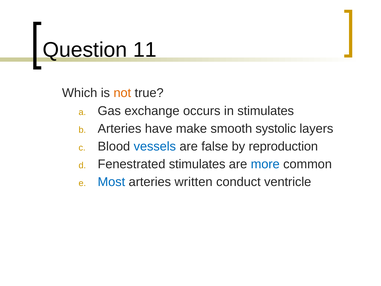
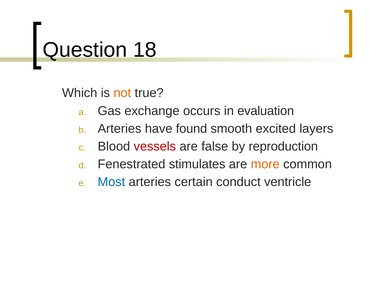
11: 11 -> 18 (145, 50)
in stimulates: stimulates -> evaluation (266, 111)
make: make -> found (192, 129)
systolic: systolic -> excited (276, 129)
vessels colour: blue -> red (155, 146)
more colour: blue -> orange (265, 164)
written: written -> certain (194, 182)
